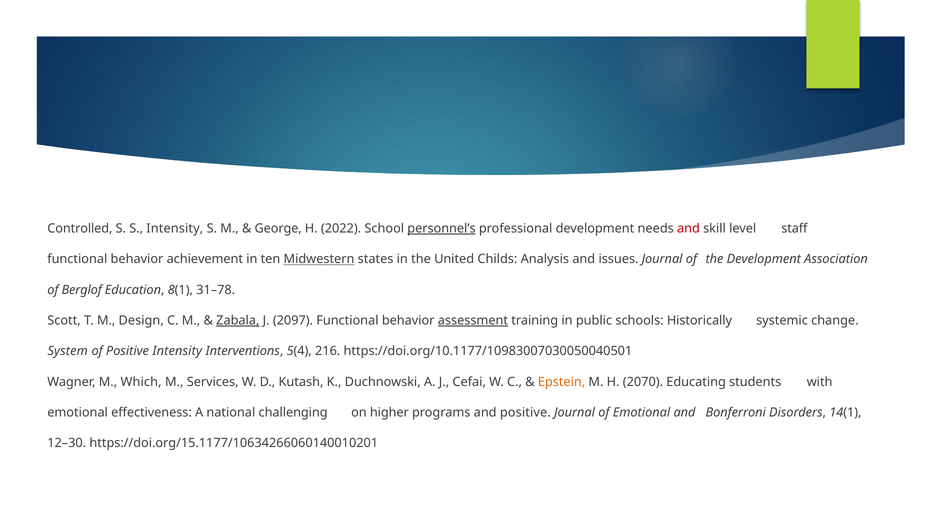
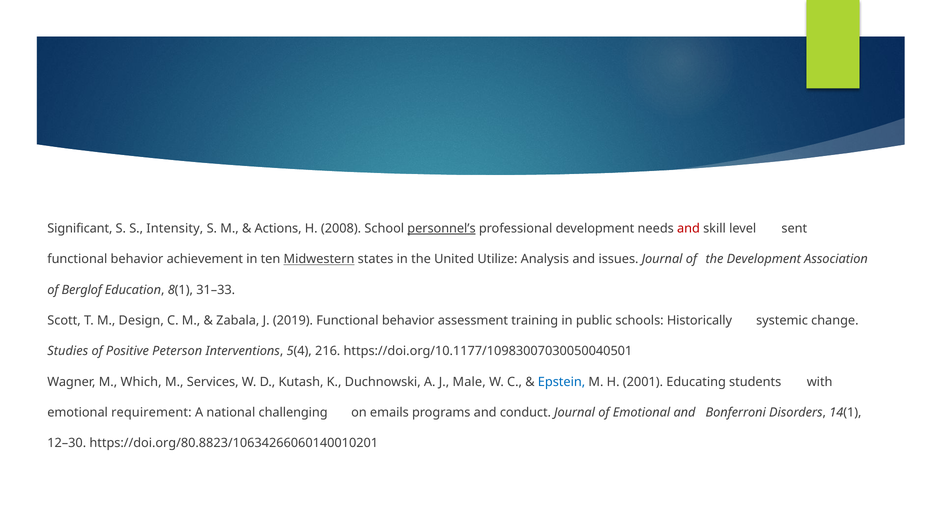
Controlled: Controlled -> Significant (80, 229)
George: George -> Actions (278, 229)
2022: 2022 -> 2008 (341, 229)
staff: staff -> sent (794, 229)
Childs: Childs -> Utilize (497, 259)
31–78: 31–78 -> 31–33 (216, 290)
Zabala underline: present -> none (238, 321)
2097: 2097 -> 2019 (293, 321)
assessment underline: present -> none (473, 321)
System: System -> Studies (68, 351)
Positive Intensity: Intensity -> Peterson (177, 351)
Cefai: Cefai -> Male (469, 382)
Epstein colour: orange -> blue (562, 382)
2070: 2070 -> 2001 (643, 382)
effectiveness: effectiveness -> requirement (151, 412)
higher: higher -> emails (389, 412)
and positive: positive -> conduct (525, 412)
https://doi.org/15.1177/10634266060140010201: https://doi.org/15.1177/10634266060140010201 -> https://doi.org/80.8823/10634266060140010201 (234, 443)
